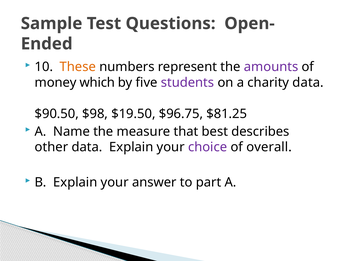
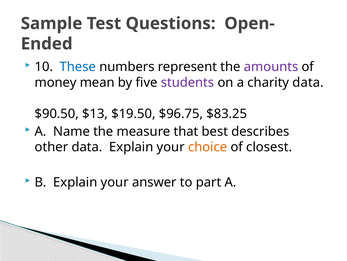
These colour: orange -> blue (78, 67)
which: which -> mean (97, 82)
$98: $98 -> $13 (95, 114)
$81.25: $81.25 -> $83.25 (227, 114)
choice colour: purple -> orange (208, 147)
overall: overall -> closest (269, 147)
